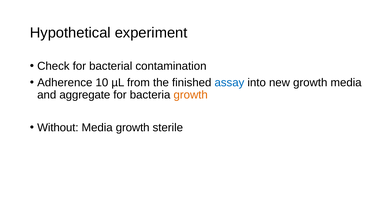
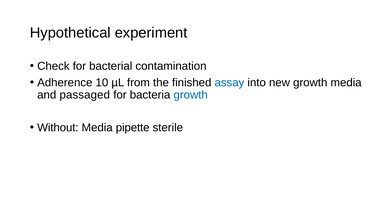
aggregate: aggregate -> passaged (85, 95)
growth colour: orange -> blue (191, 95)
Media growth: growth -> pipette (133, 128)
